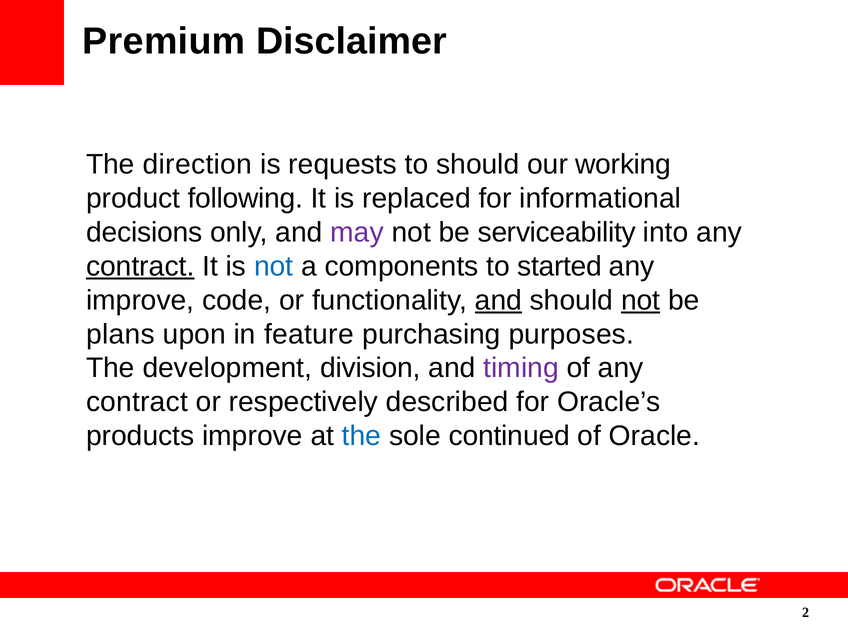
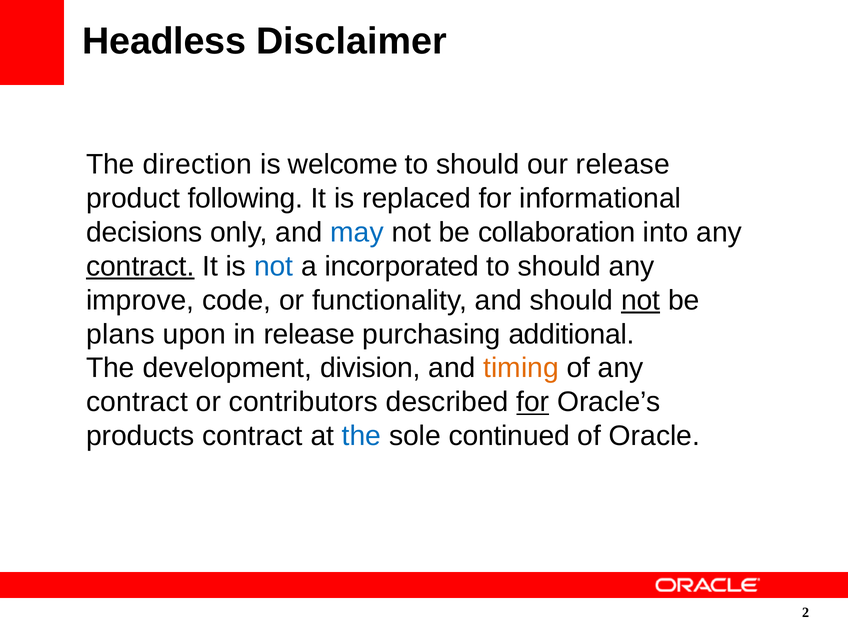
Premium: Premium -> Headless (164, 41)
requests: requests -> welcome (343, 165)
our working: working -> release (623, 165)
may colour: purple -> blue (357, 232)
serviceability: serviceability -> collaboration (557, 232)
components: components -> incorporated (402, 266)
started: started -> should (559, 266)
and underline: present -> none (498, 300)
in feature: feature -> release (309, 334)
purposes: purposes -> additional (572, 334)
timing colour: purple -> orange (521, 368)
respectively: respectively -> contributors (303, 402)
for underline: none -> present (533, 402)
products improve: improve -> contract (252, 436)
